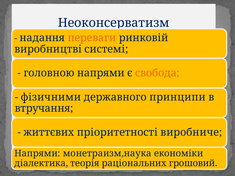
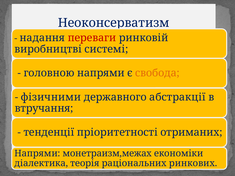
переваги colour: orange -> red (92, 38)
принципи: принципи -> абстракції (177, 97)
життєвих: життєвих -> тенденції (49, 133)
виробниче: виробниче -> отриманих (191, 133)
монетраизм,наука: монетраизм,наука -> монетраизм,межах (107, 154)
грошовий: грошовий -> ринкових (193, 163)
